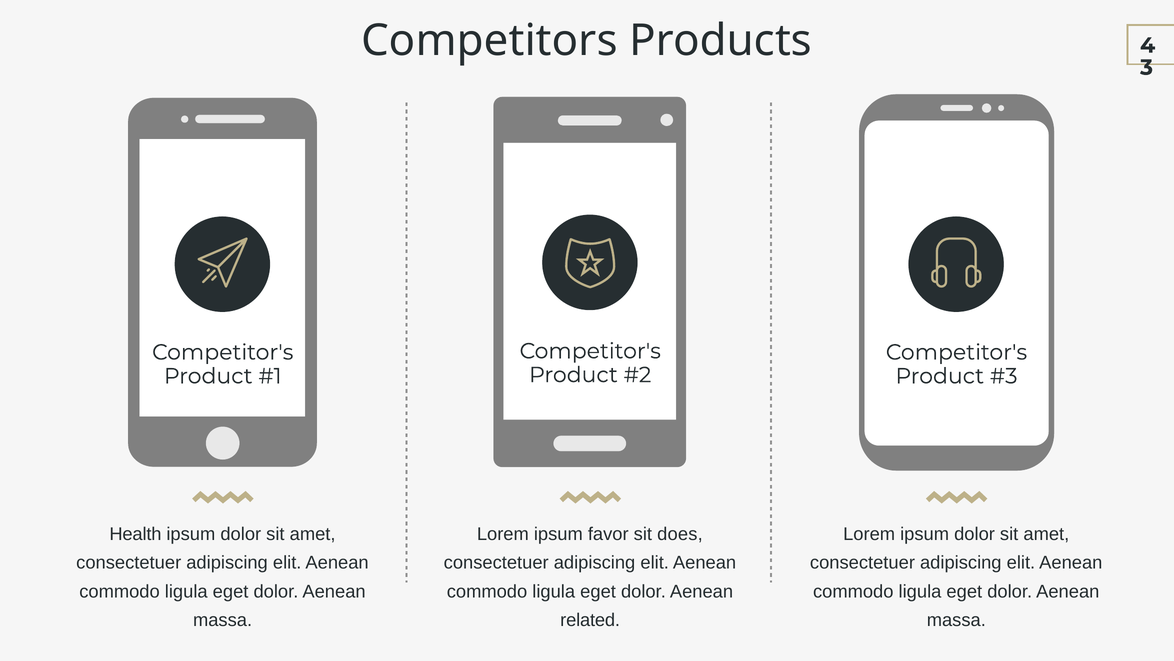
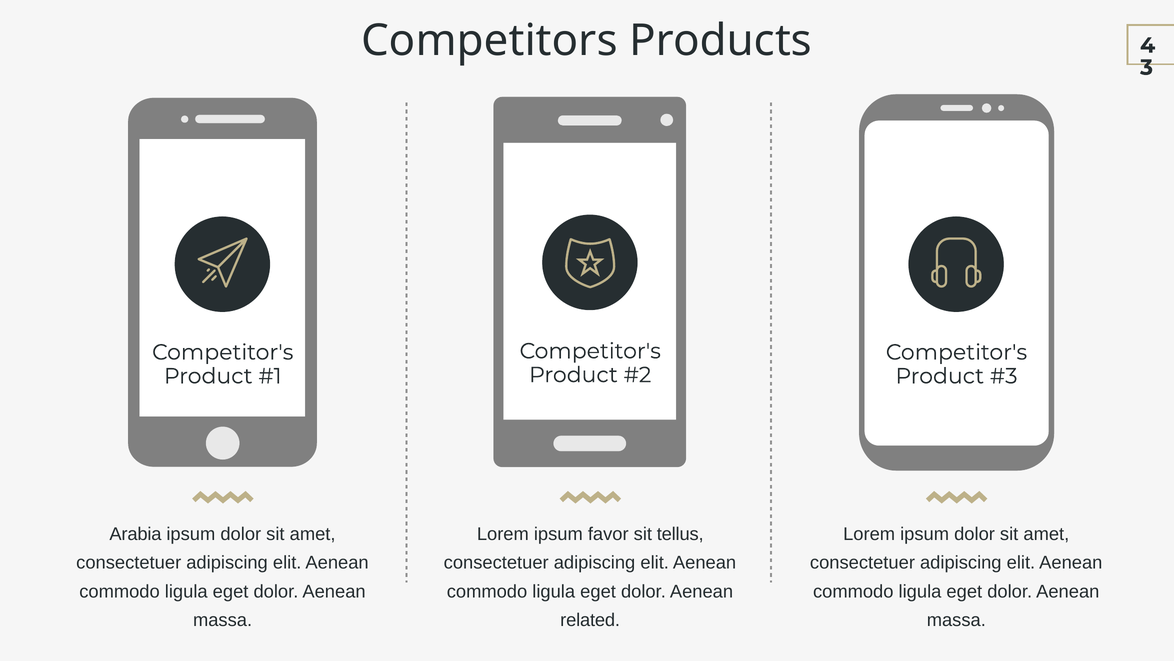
Health: Health -> Arabia (135, 534)
does: does -> tellus (680, 534)
